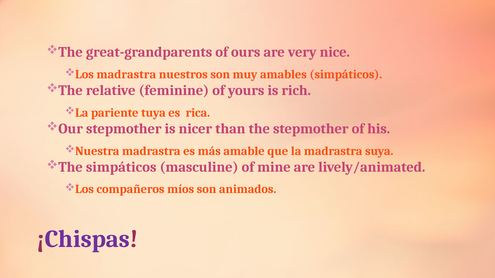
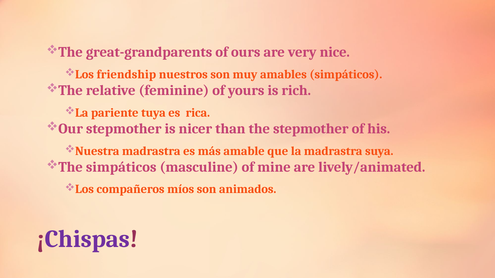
madrastra: madrastra -> friendship (126, 74)
